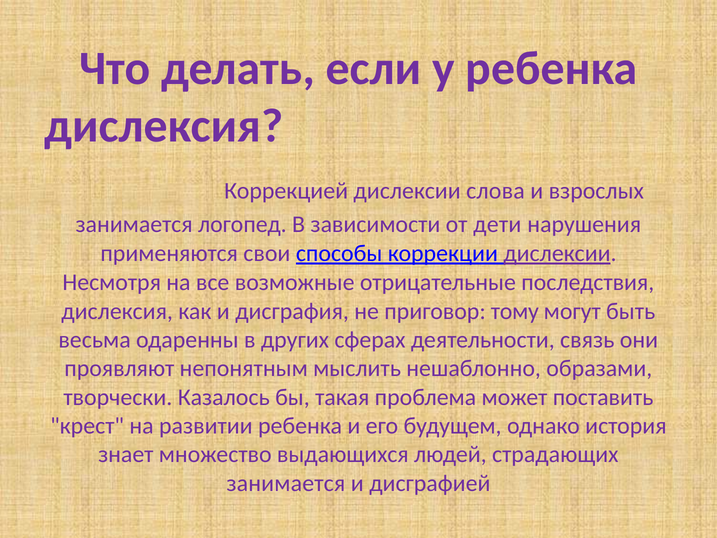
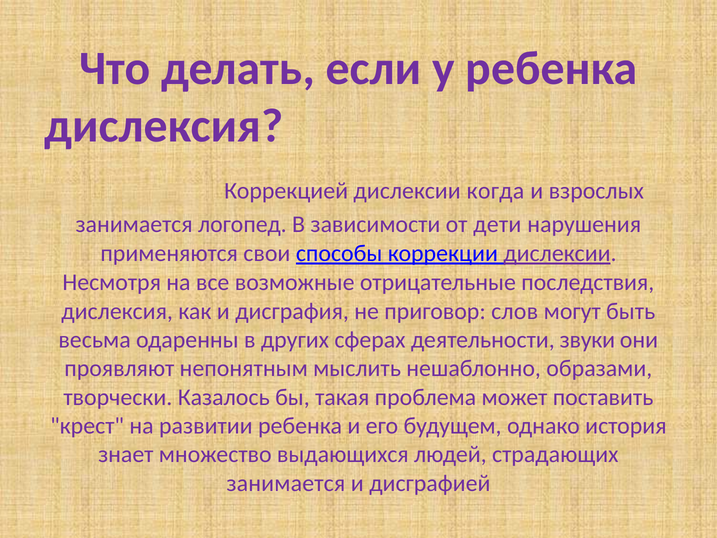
слова: слова -> когда (495, 191)
тому: тому -> слов (515, 311)
связь: связь -> звуки (587, 340)
